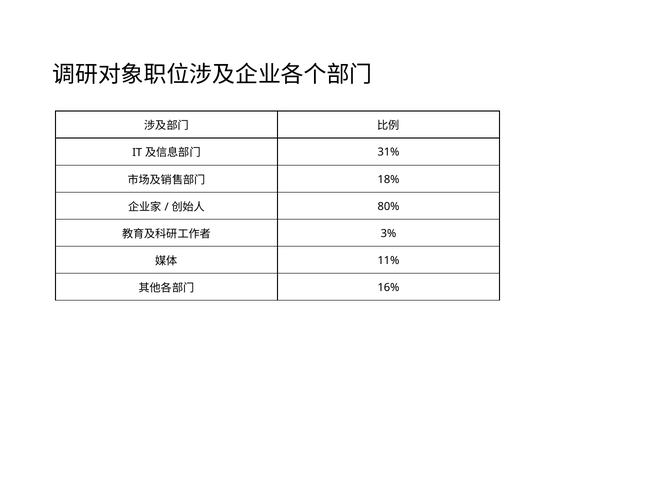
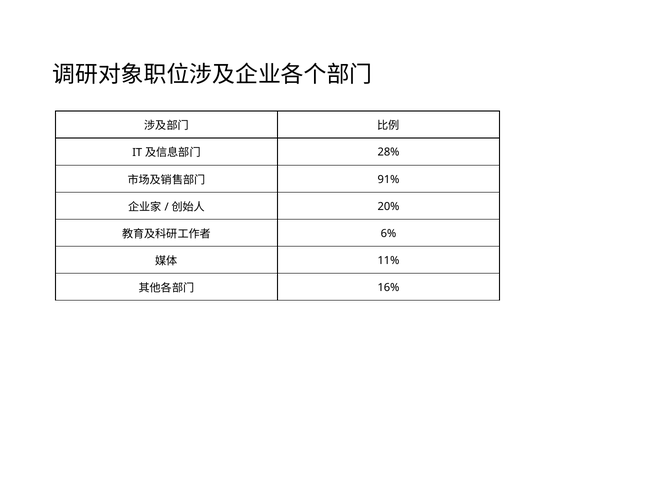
31%: 31% -> 28% (388, 152)
18%: 18% -> 91% (388, 179)
80%: 80% -> 20% (388, 206)
3%: 3% -> 6% (388, 233)
